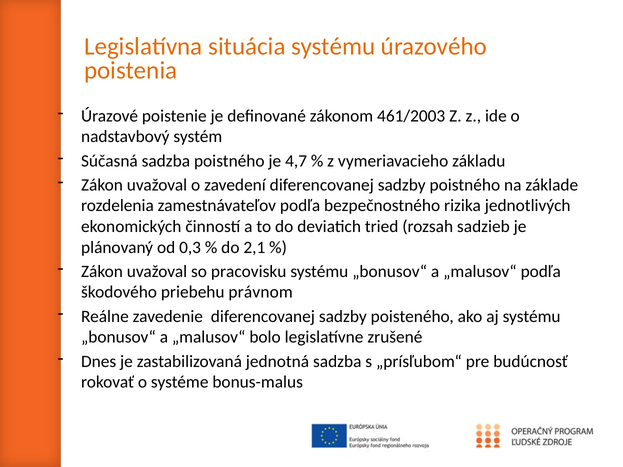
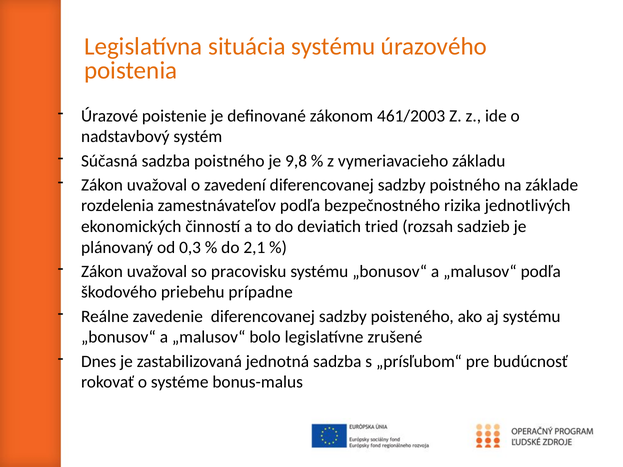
4,7: 4,7 -> 9,8 (296, 161)
právnom: právnom -> prípadne (261, 292)
